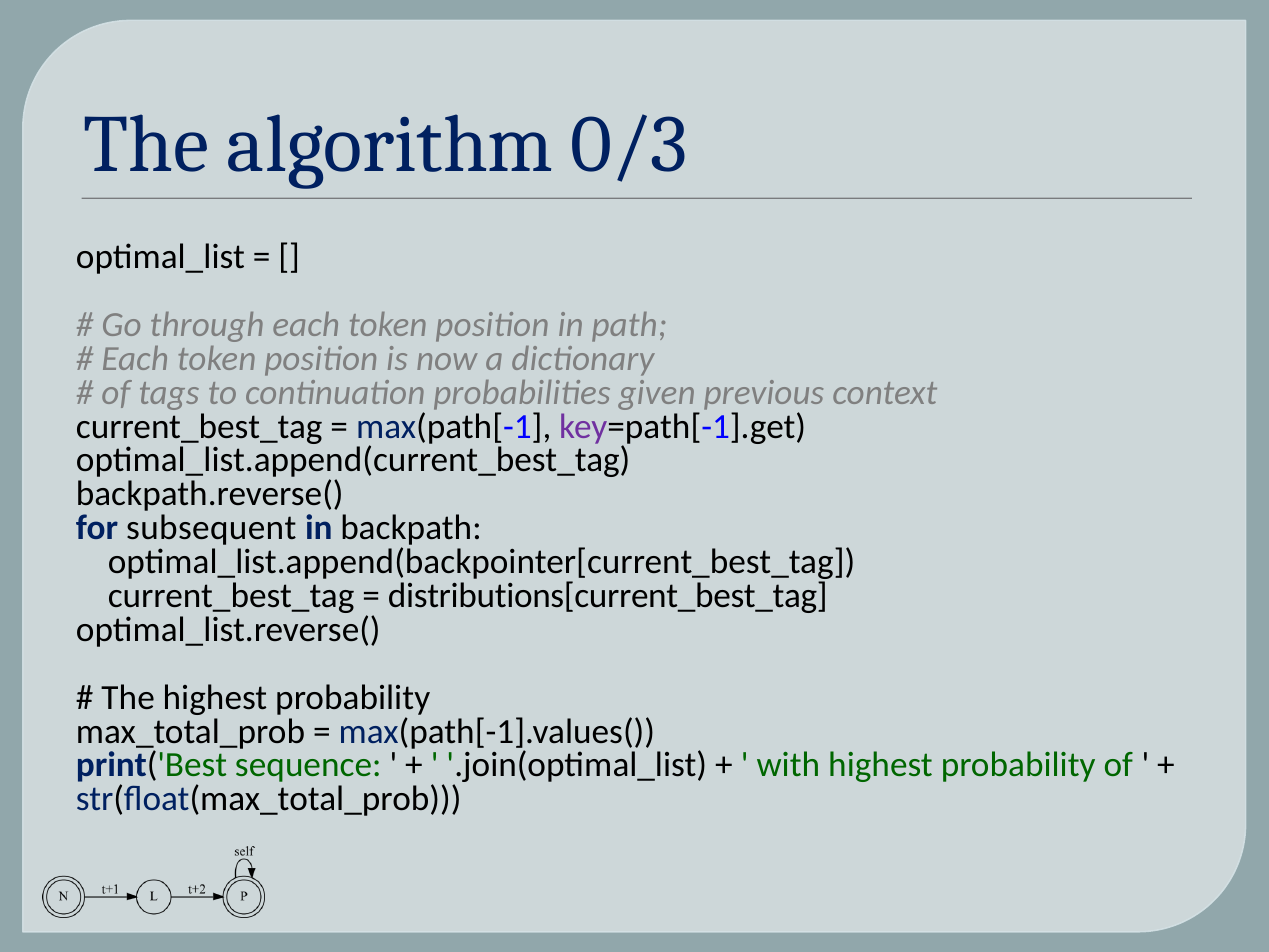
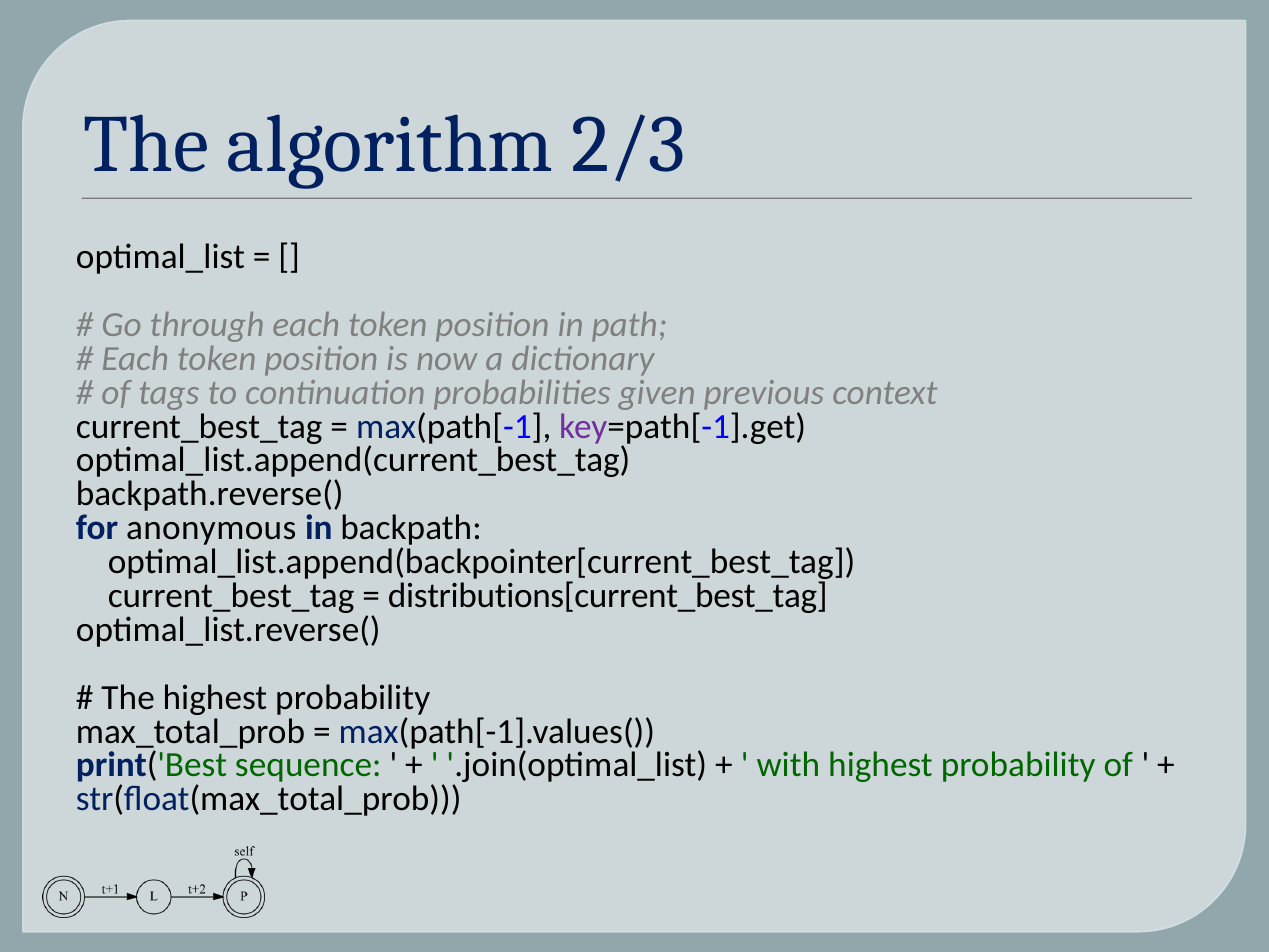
0/3: 0/3 -> 2/3 (629, 145)
subsequent: subsequent -> anonymous (211, 528)
